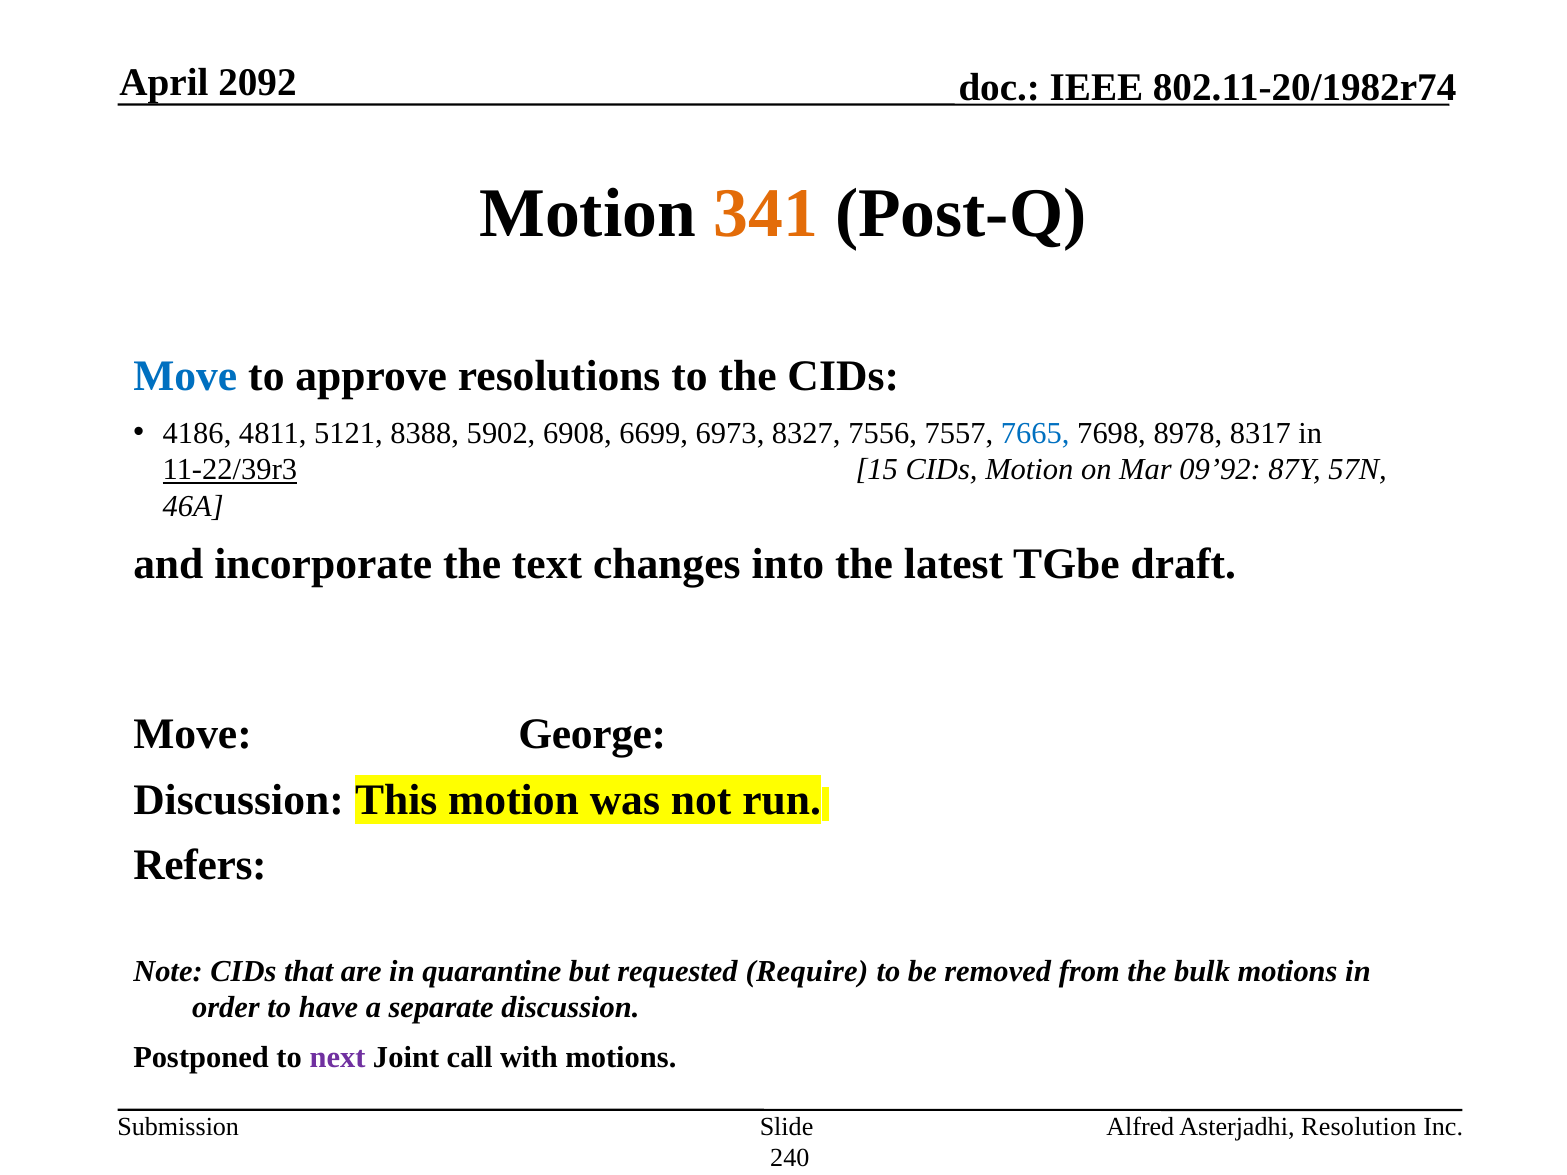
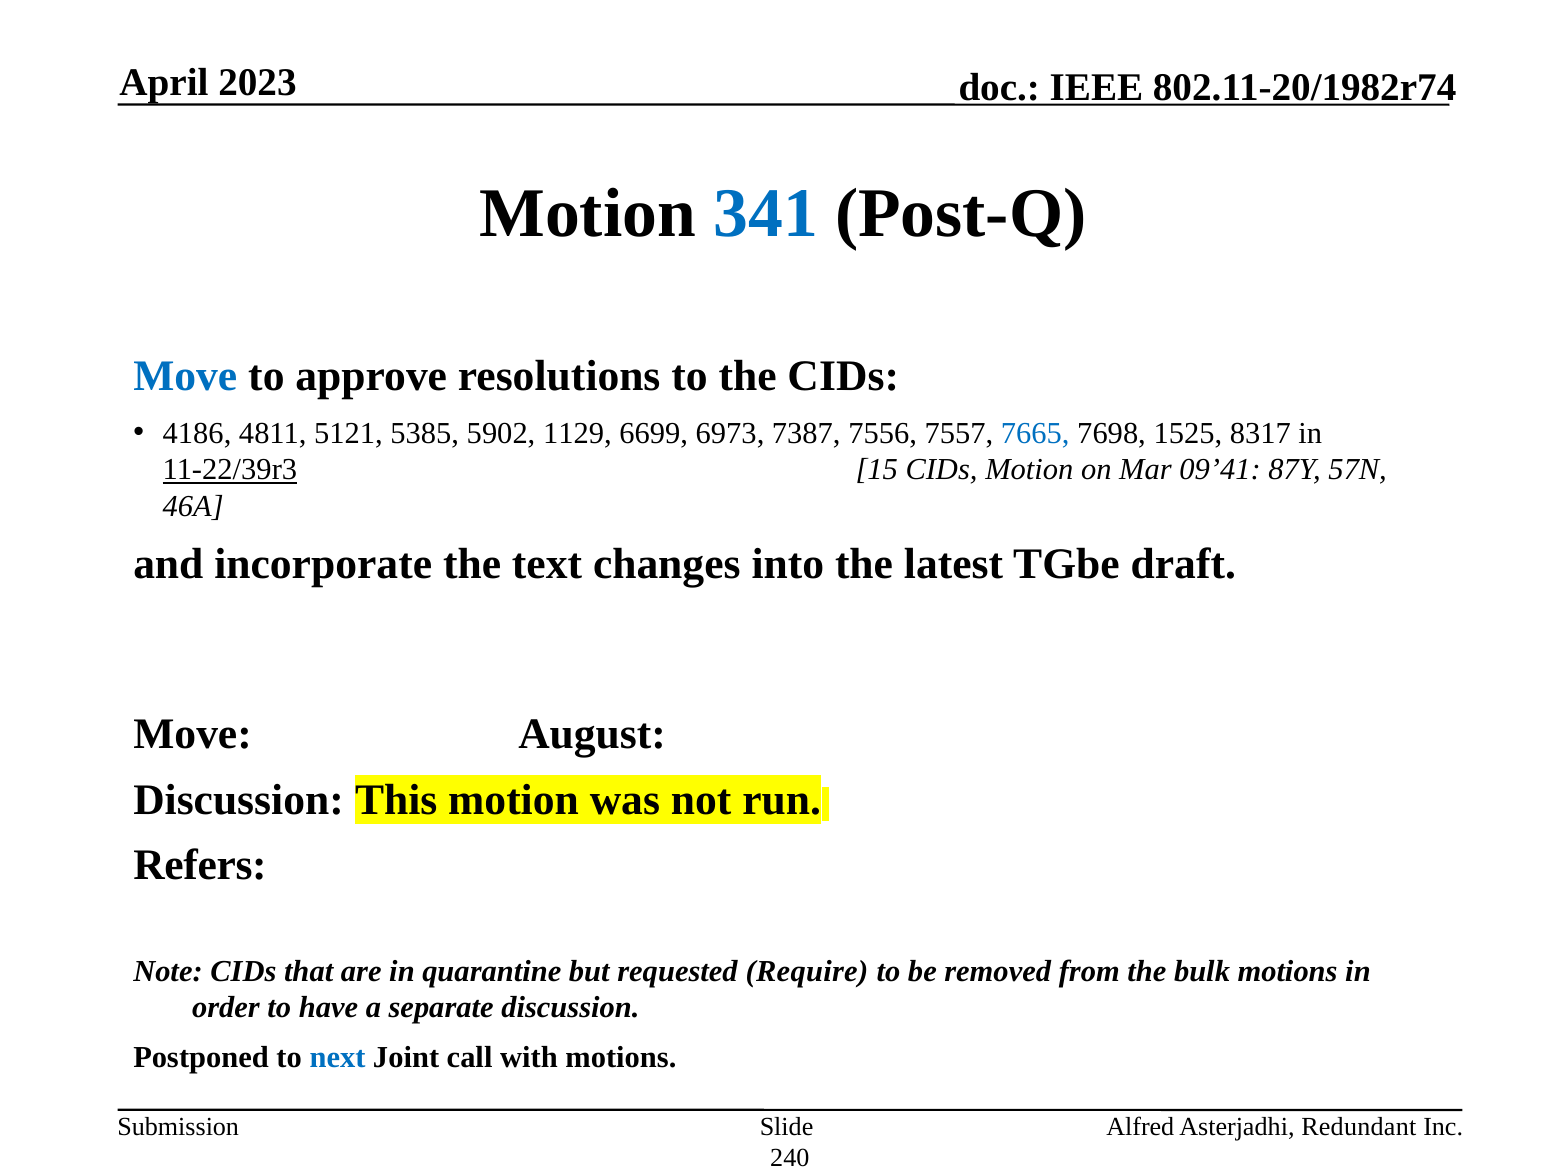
2092: 2092 -> 2023 (257, 83)
341 colour: orange -> blue (766, 214)
8388: 8388 -> 5385 (425, 433)
6908: 6908 -> 1129 (577, 433)
8327: 8327 -> 7387 (806, 433)
8978: 8978 -> 1525 (1188, 433)
09’92: 09’92 -> 09’41 (1220, 470)
George: George -> August (592, 735)
next colour: purple -> blue (338, 1058)
Resolution: Resolution -> Redundant (1359, 1127)
